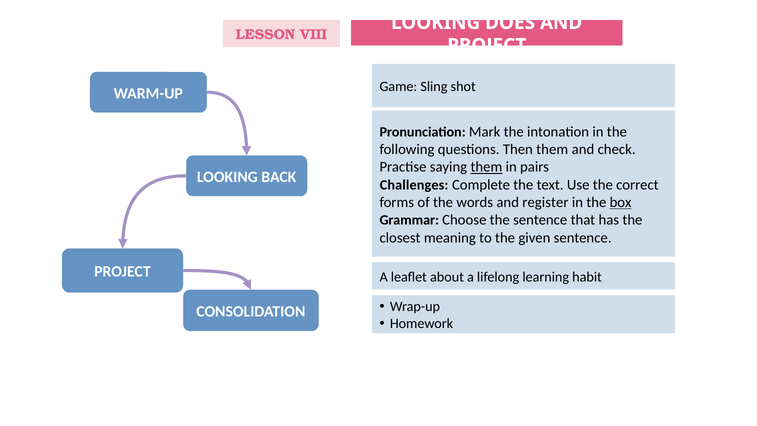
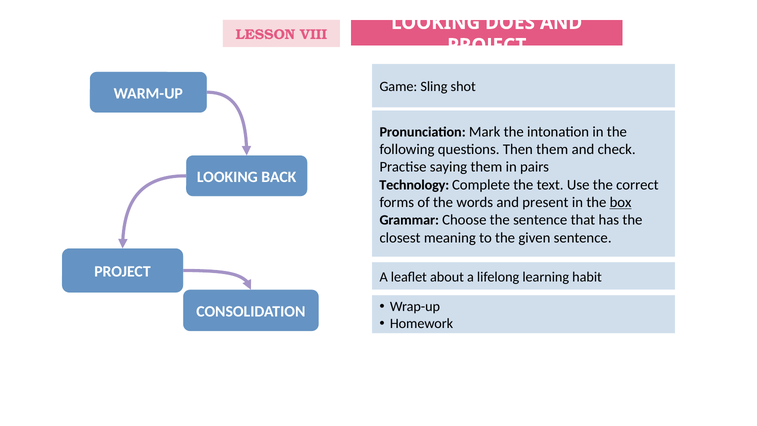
them underline: present -> none (486, 167)
Challenges: Challenges -> Technology (414, 185)
register: register -> present (545, 202)
